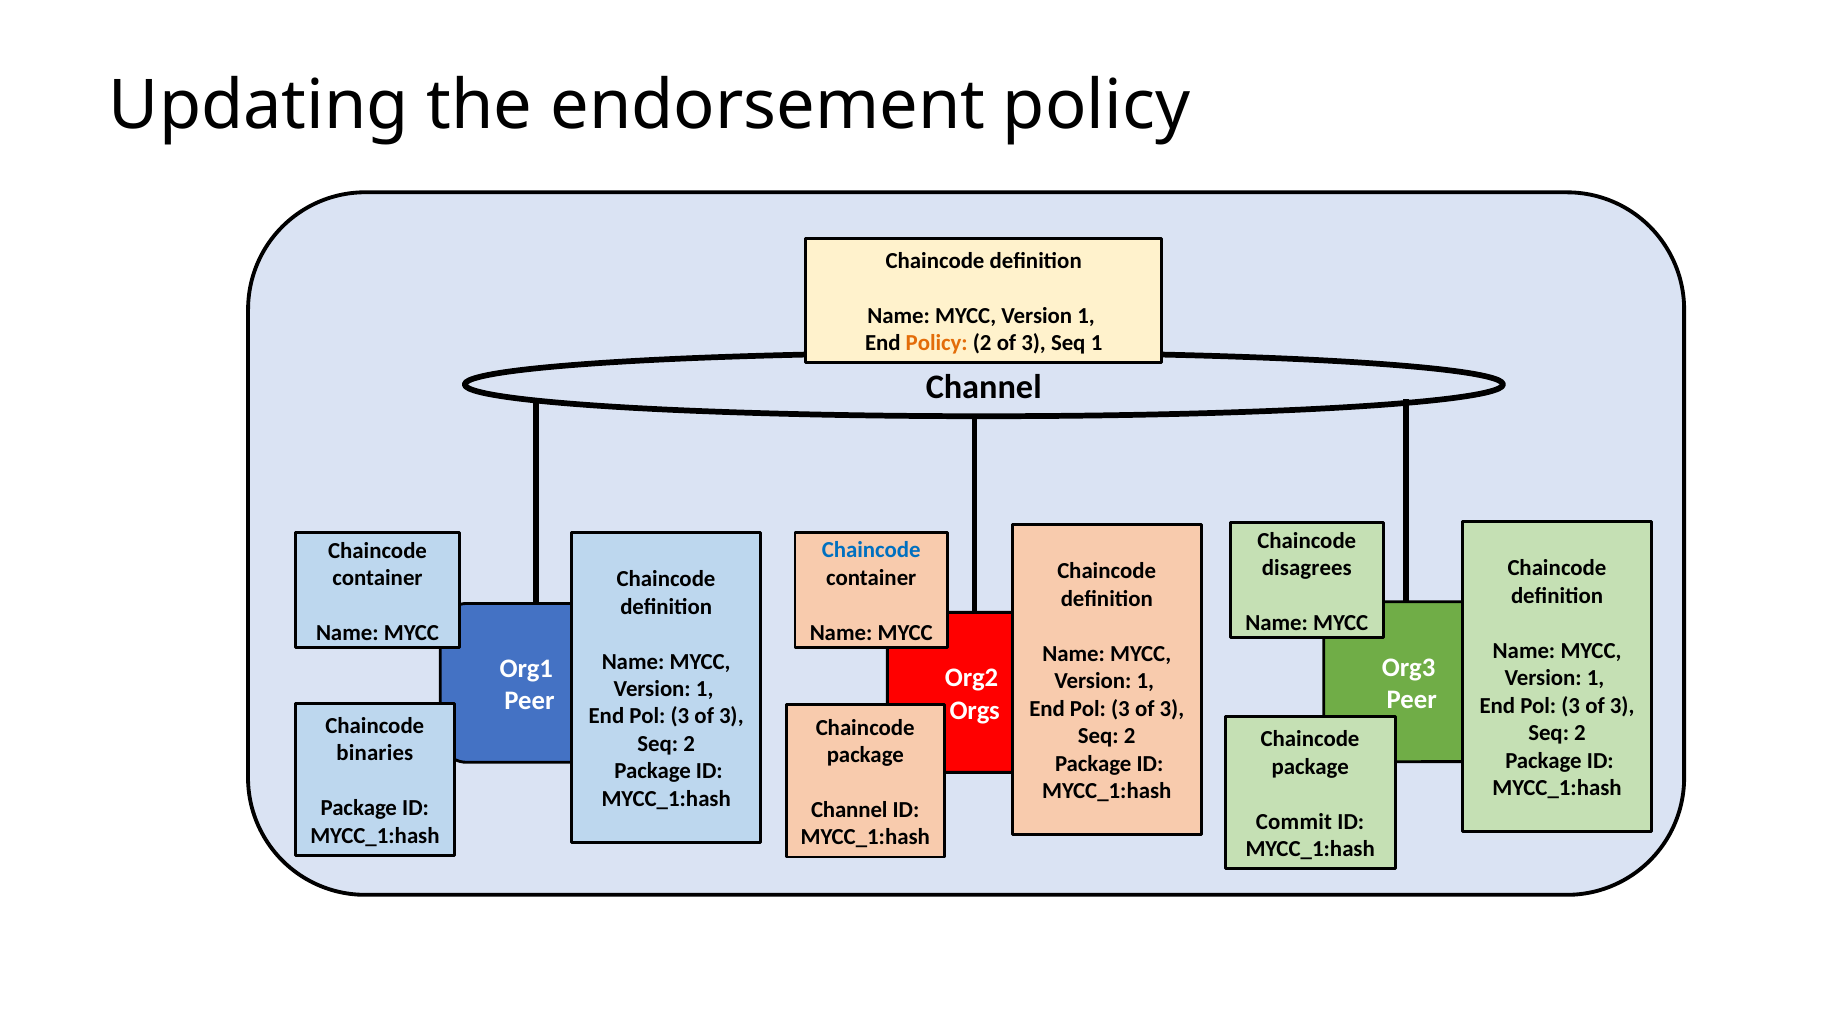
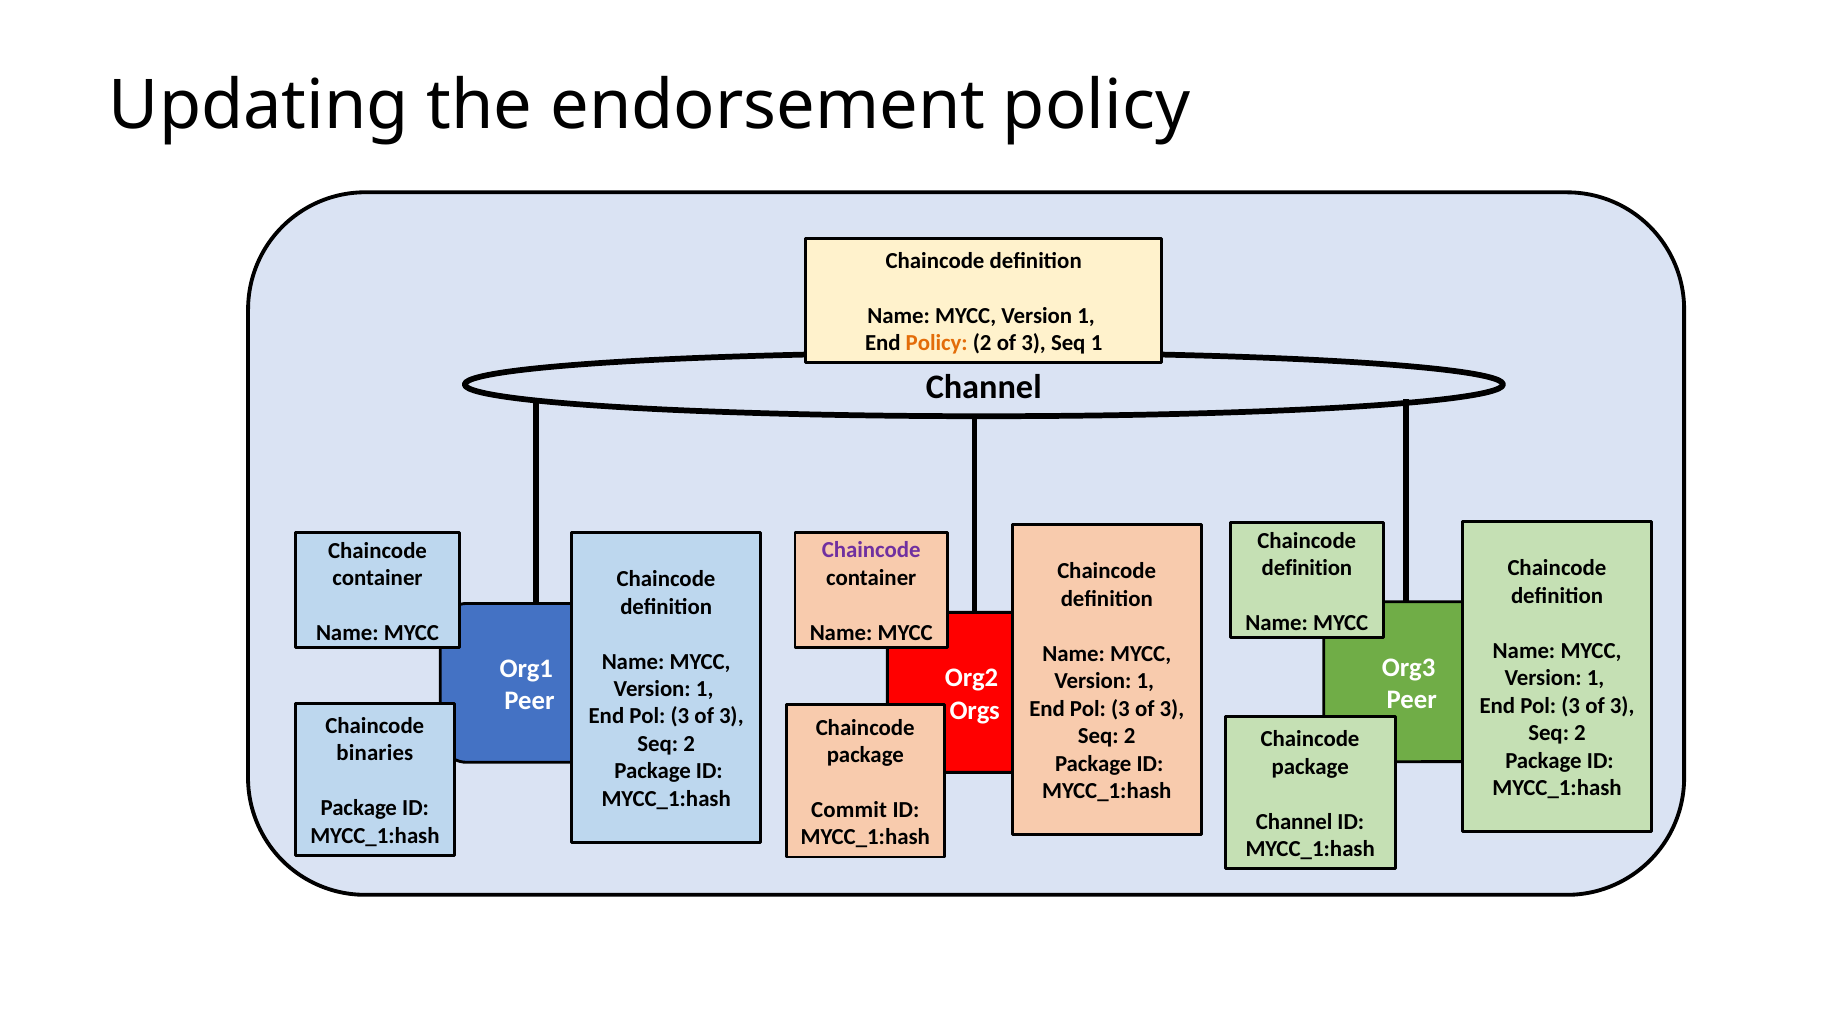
Chaincode colour: blue -> purple (871, 550)
disagrees: disagrees -> definition (1307, 568)
Channel: Channel -> Commit (849, 809)
Commit: Commit -> Channel (1294, 821)
